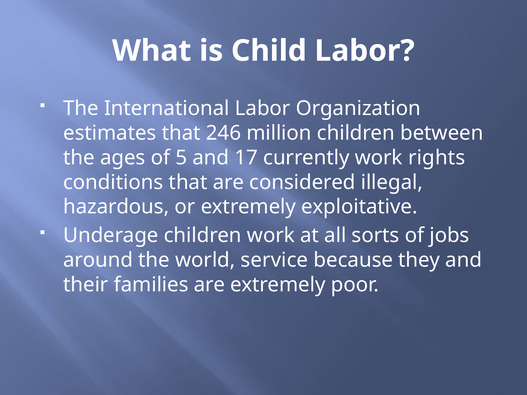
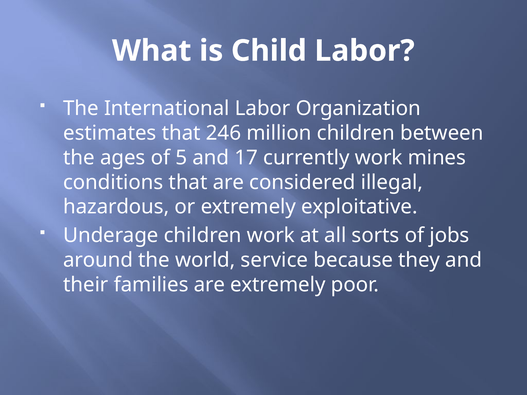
rights: rights -> mines (437, 158)
